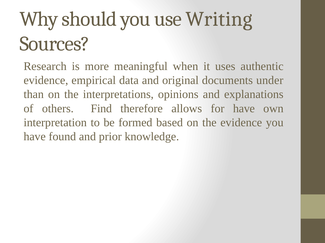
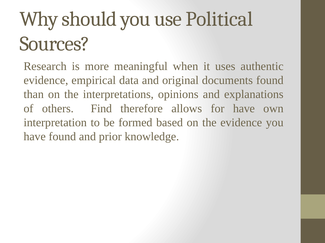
Writing: Writing -> Political (219, 19)
documents under: under -> found (270, 81)
